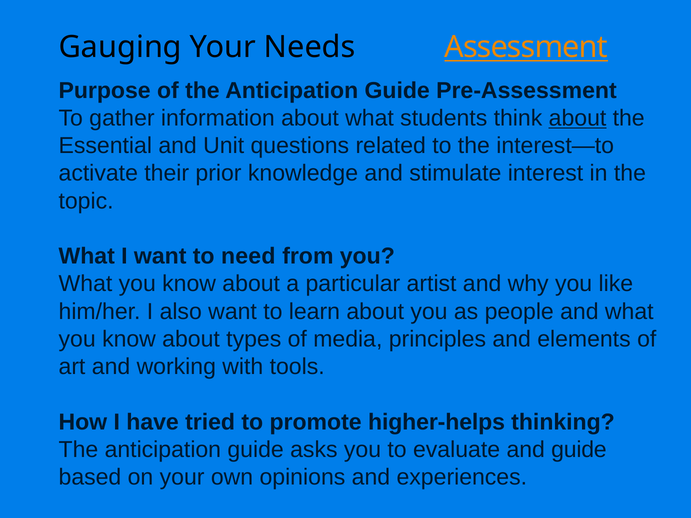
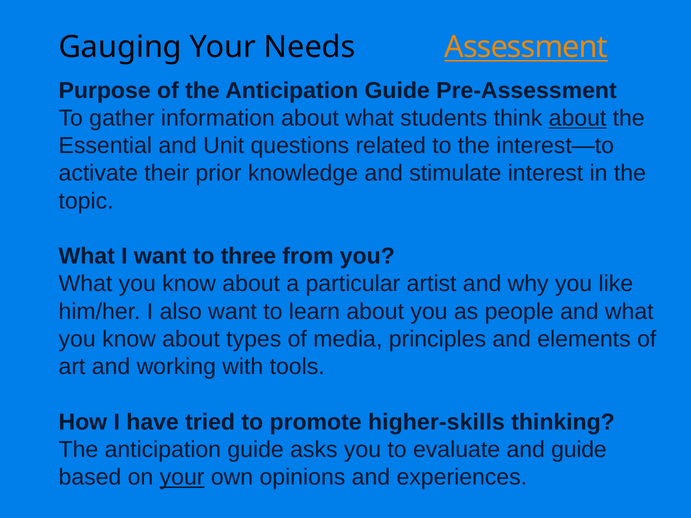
need: need -> three (248, 256)
higher-helps: higher-helps -> higher-skills (436, 422)
your underline: none -> present (182, 477)
